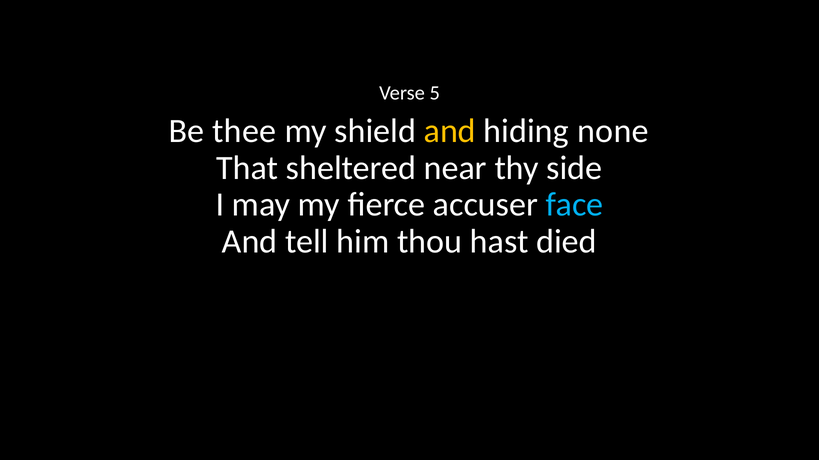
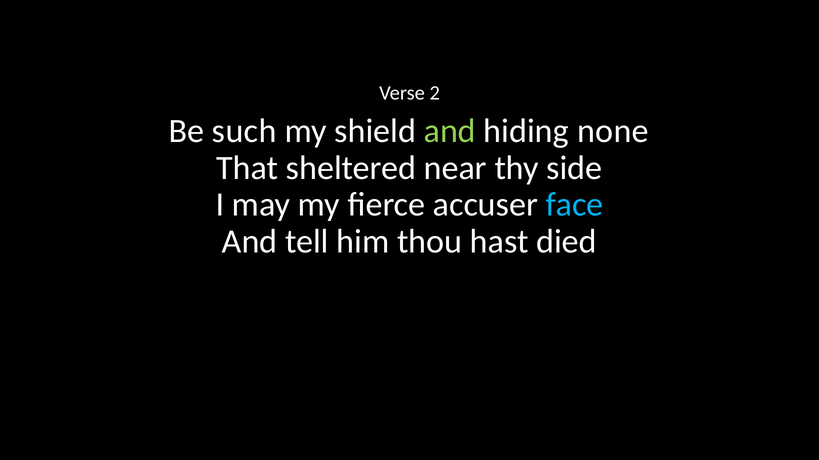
5: 5 -> 2 (435, 93)
thee: thee -> such (244, 131)
and colour: yellow -> light green (450, 131)
